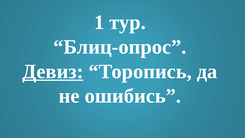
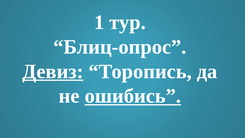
ошибись underline: none -> present (133, 96)
